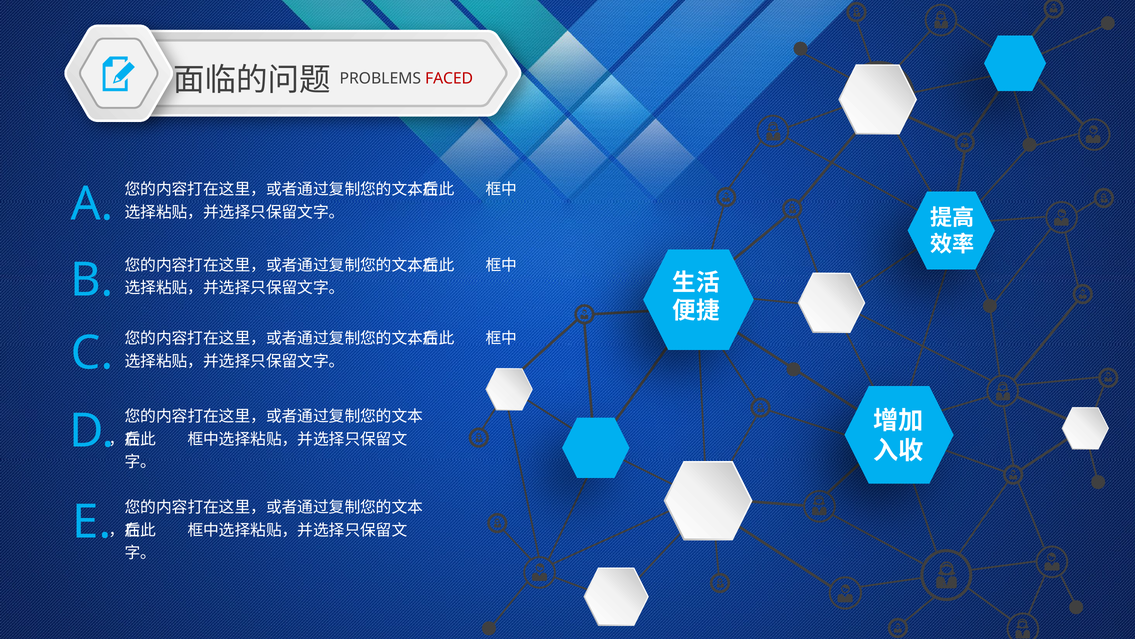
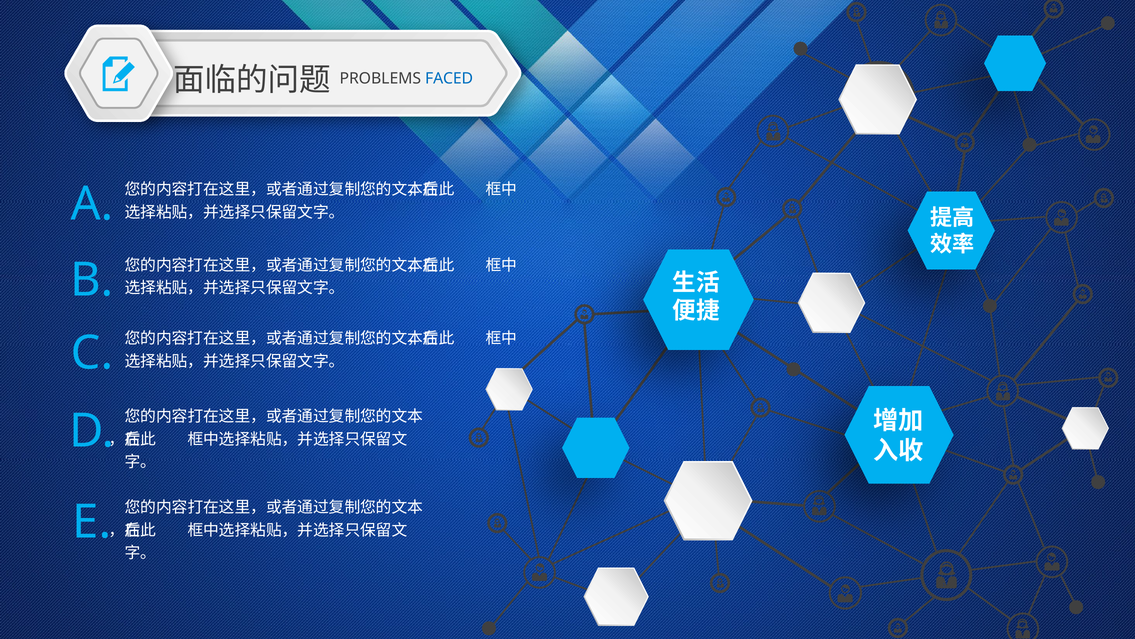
FACED colour: red -> blue (449, 79)
